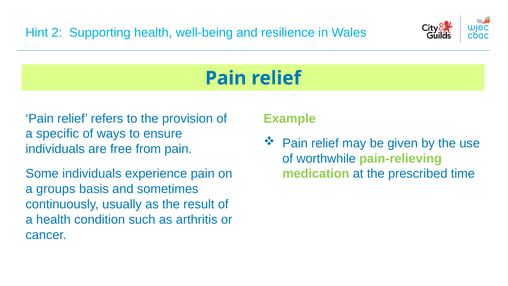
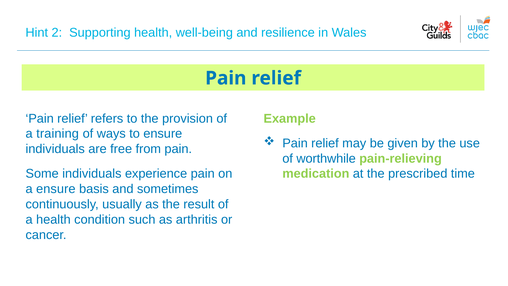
specific: specific -> training (58, 134)
a groups: groups -> ensure (56, 189)
